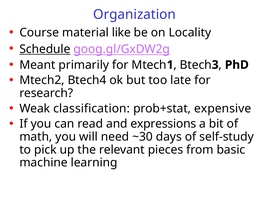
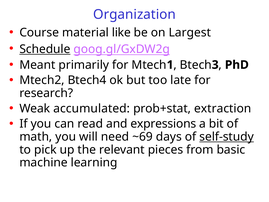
Locality: Locality -> Largest (190, 32)
classification: classification -> accumulated (92, 108)
expensive: expensive -> extraction (223, 108)
~30: ~30 -> ~69 (143, 137)
self-study underline: none -> present (227, 137)
